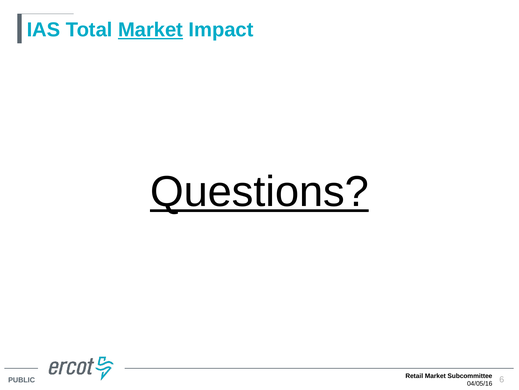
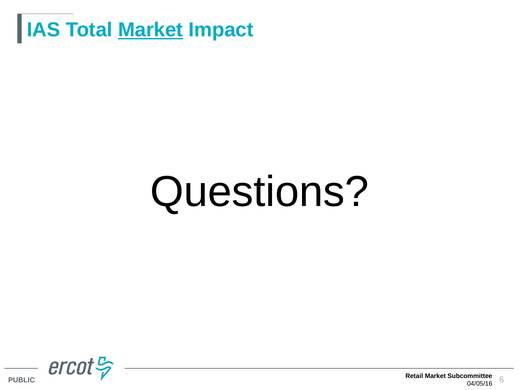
Questions underline: present -> none (259, 192)
